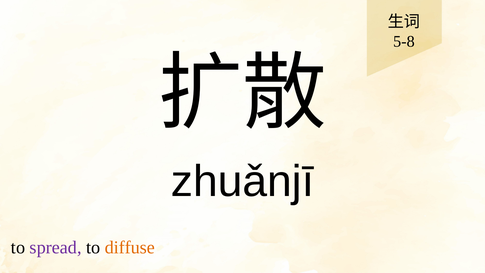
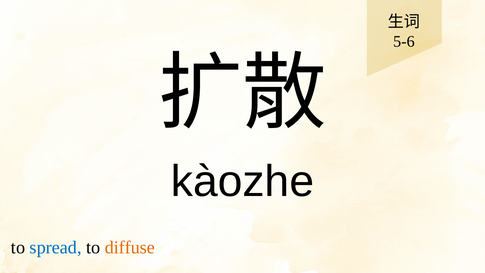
5-8: 5-8 -> 5-6 (404, 41)
zhuǎnjī: zhuǎnjī -> kàozhe (242, 181)
spread colour: purple -> blue (56, 247)
